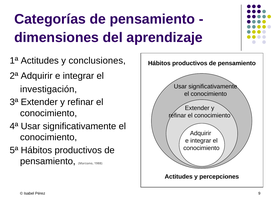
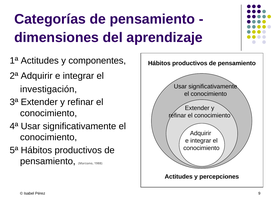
conclusiones: conclusiones -> componentes (97, 61)
